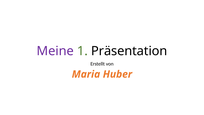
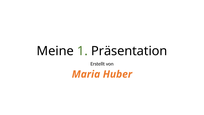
Meine colour: purple -> black (55, 51)
